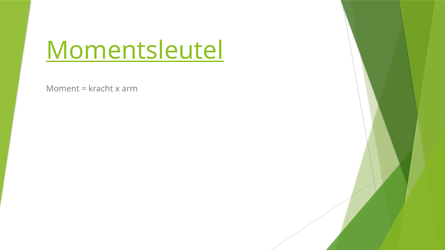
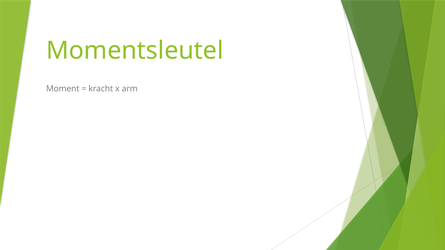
Momentsleutel underline: present -> none (135, 51)
